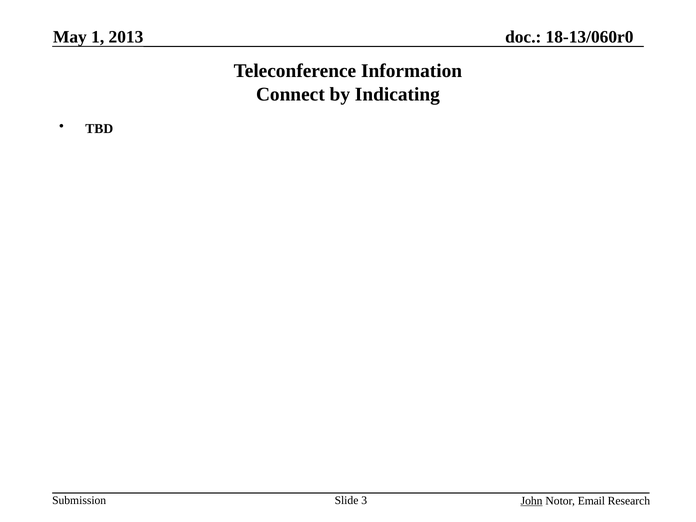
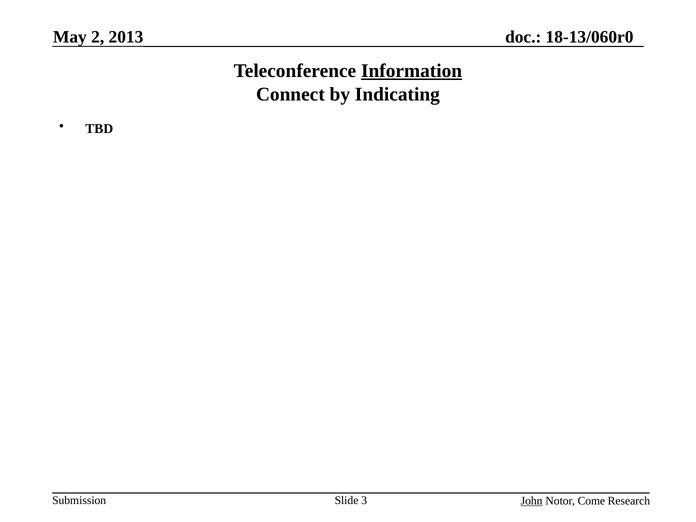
1: 1 -> 2 (98, 37)
Information underline: none -> present (412, 71)
Email: Email -> Come (591, 501)
